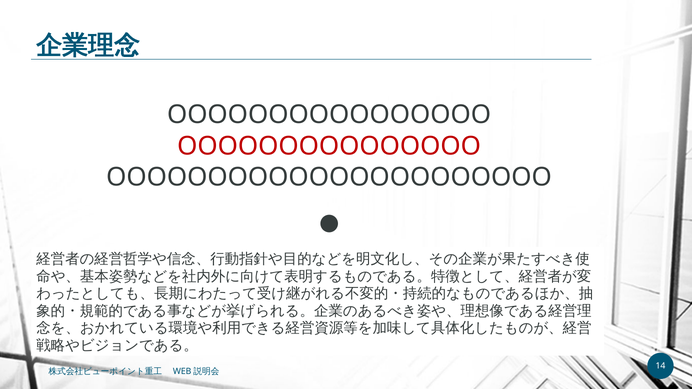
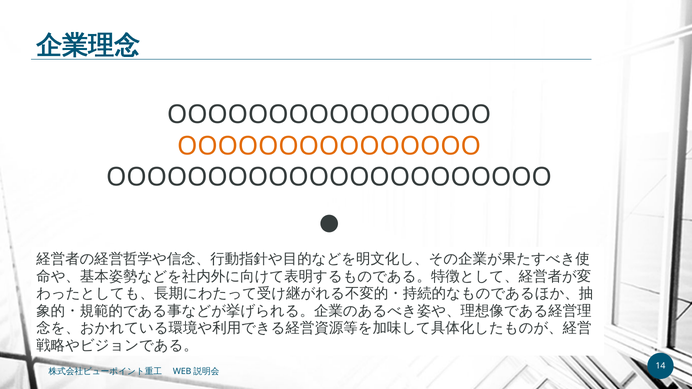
OOOOOOOOOOOOOOO colour: red -> orange (329, 146)
